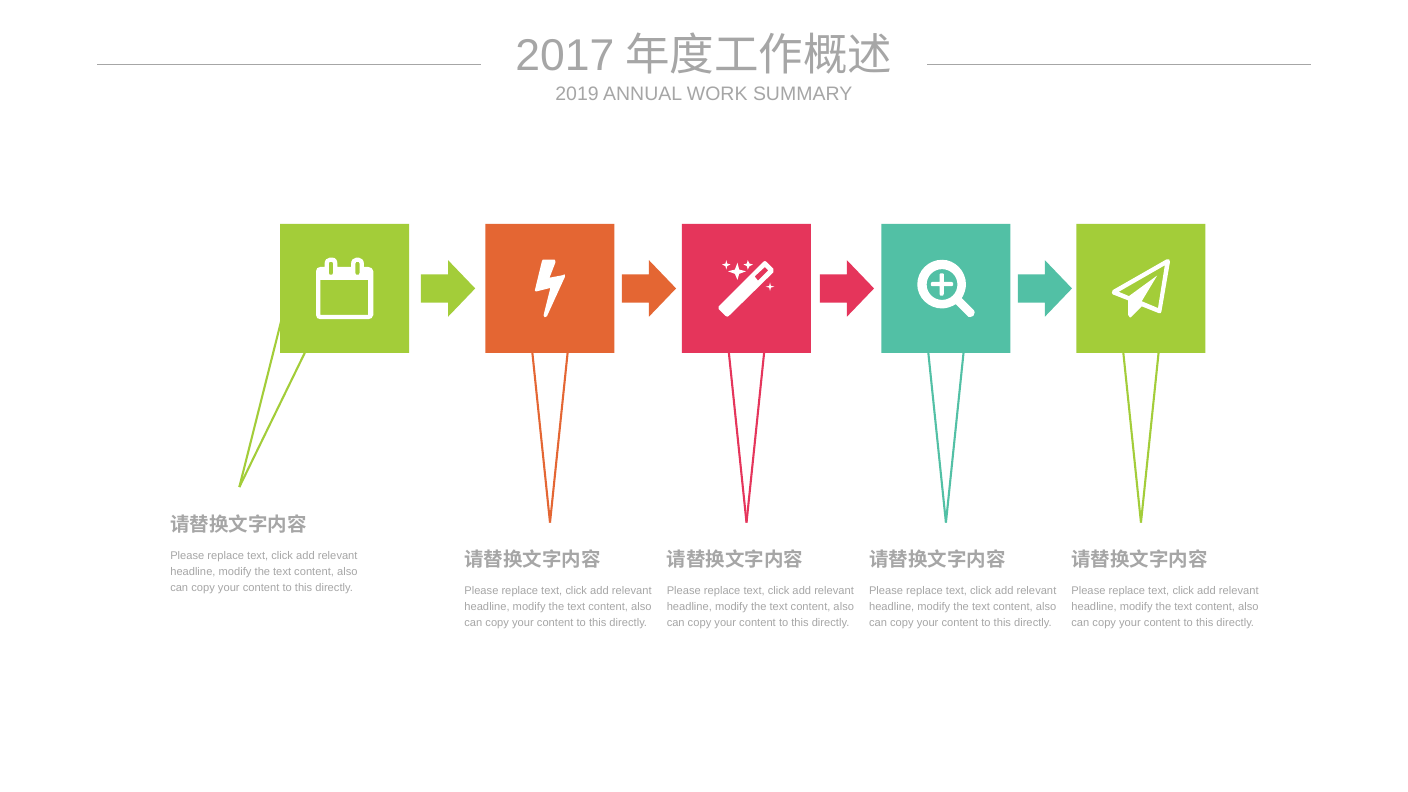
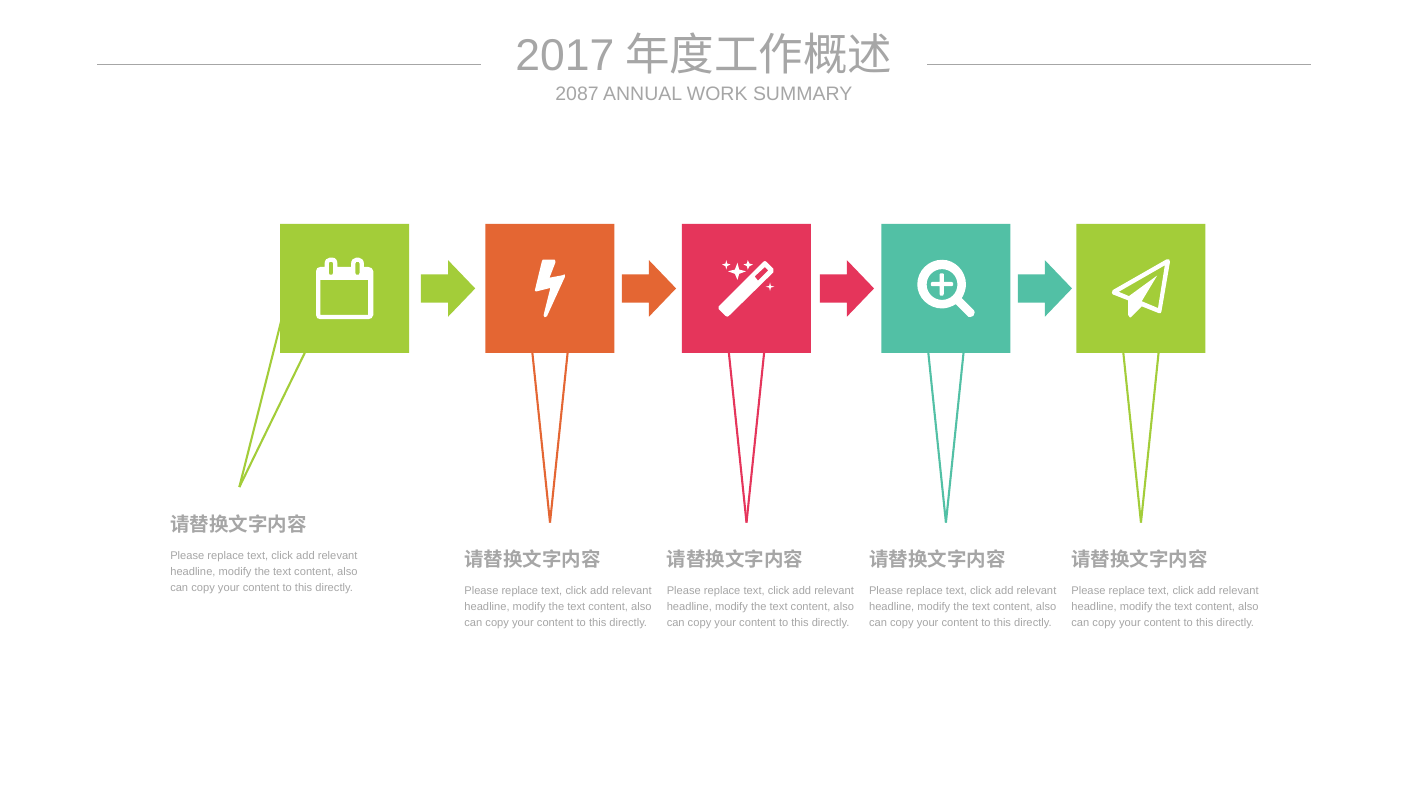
2019: 2019 -> 2087 (577, 94)
